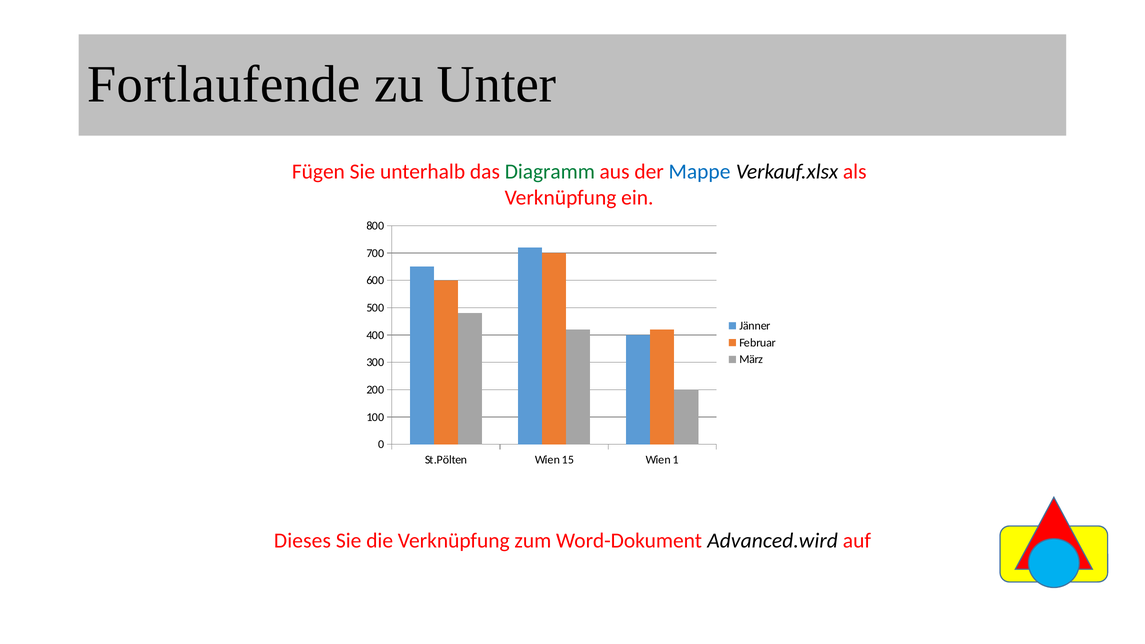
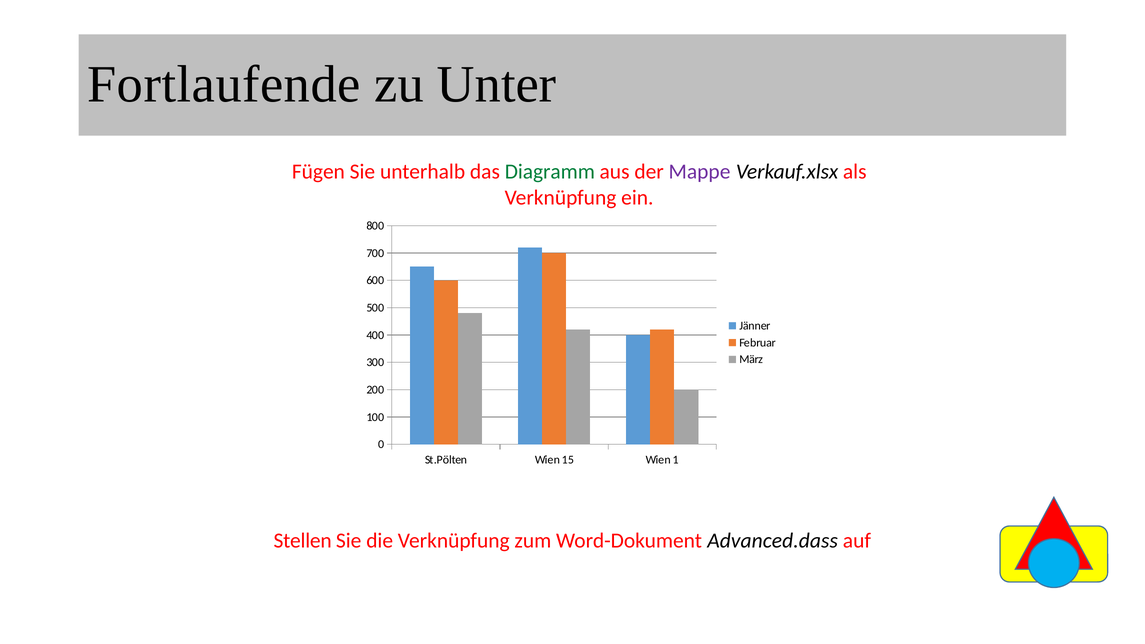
Mappe colour: blue -> purple (700, 172)
Dieses: Dieses -> Stellen (303, 541)
Advanced.wird: Advanced.wird -> Advanced.dass (773, 541)
